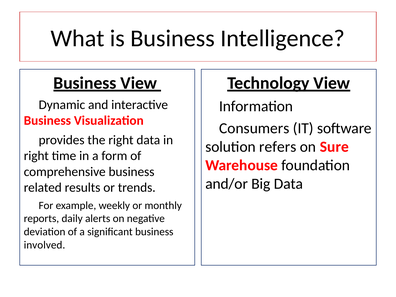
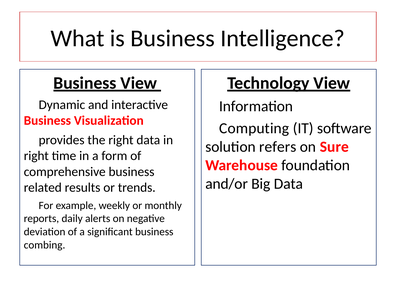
Consumers: Consumers -> Computing (254, 128)
involved: involved -> combing (45, 245)
